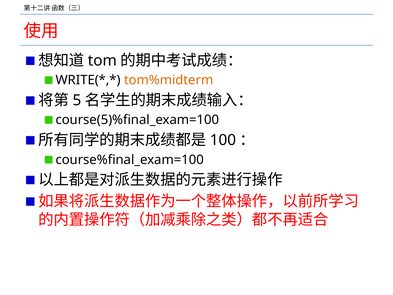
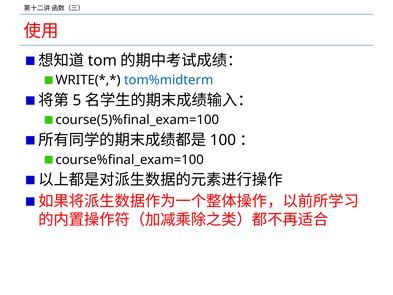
tom%midterm colour: orange -> blue (169, 80)
